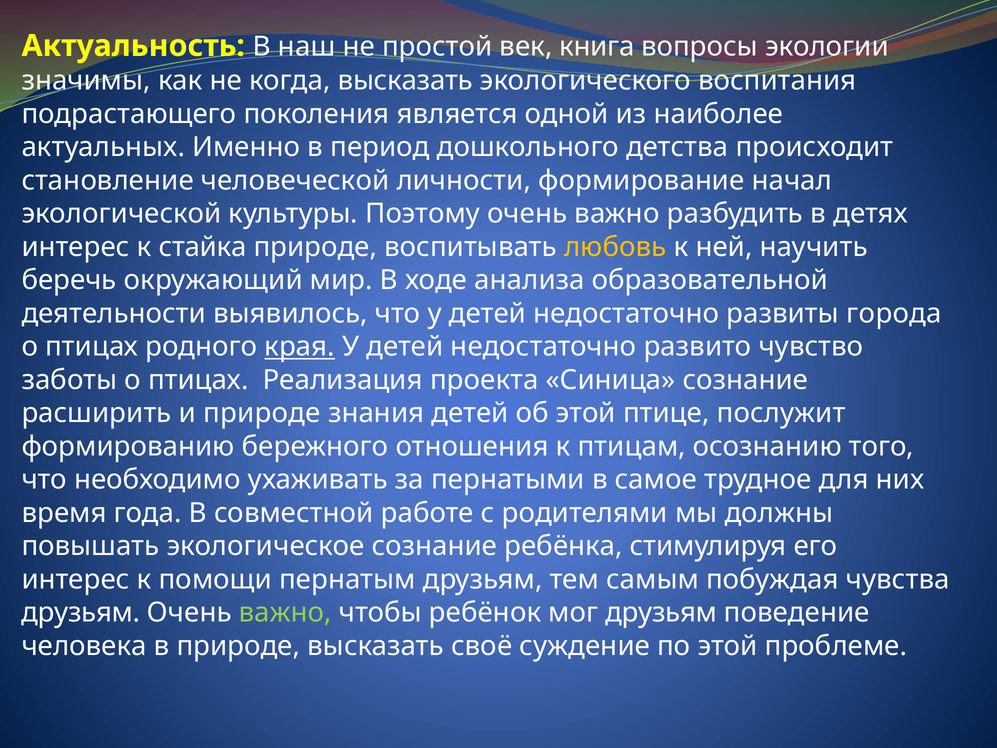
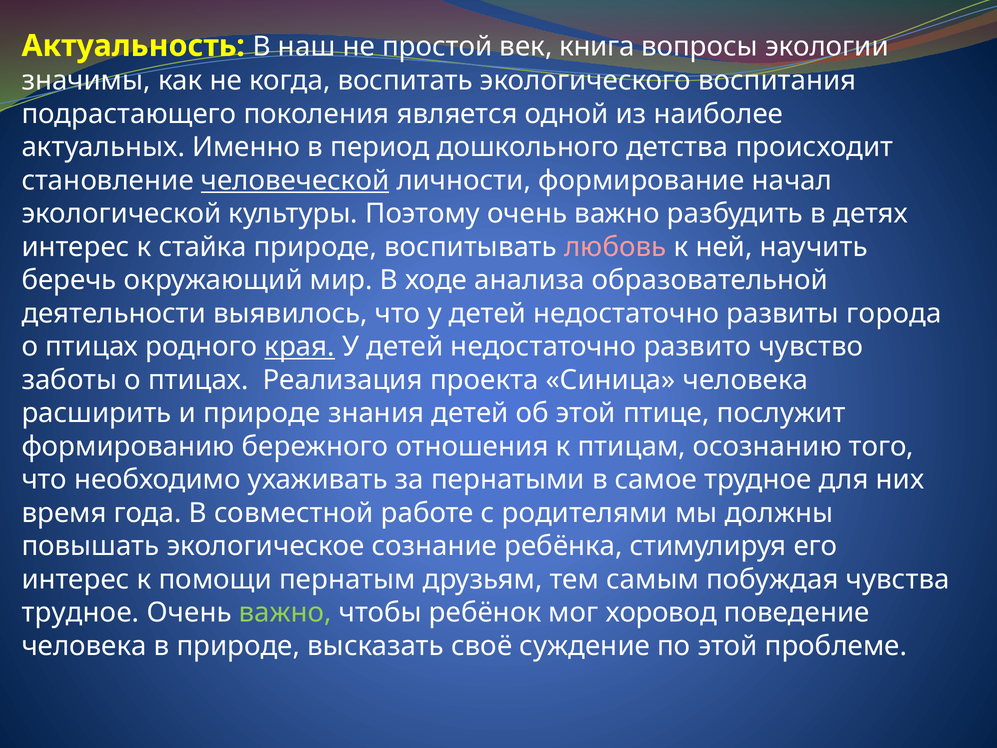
когда высказать: высказать -> воспитать (405, 81)
человеческой underline: none -> present (295, 180)
любовь colour: yellow -> pink (615, 247)
Синица сознание: сознание -> человека (745, 380)
друзьям: друзьям -> трудное (80, 613)
мог друзьям: друзьям -> хоровод (661, 613)
